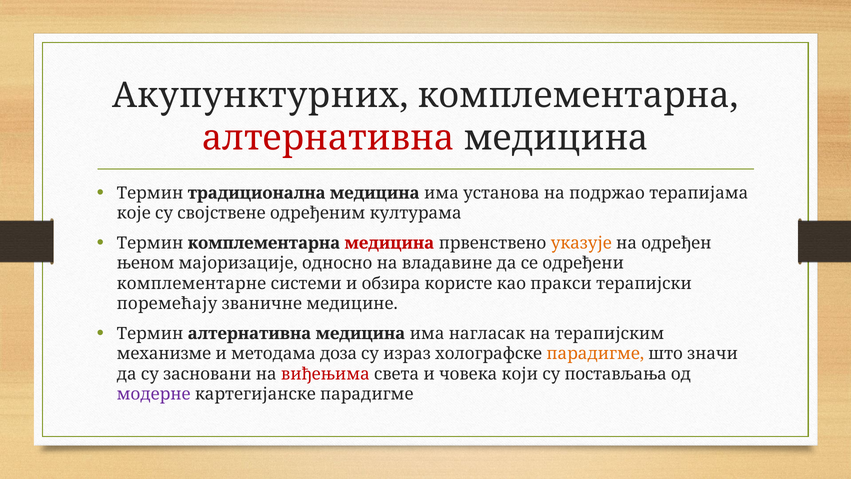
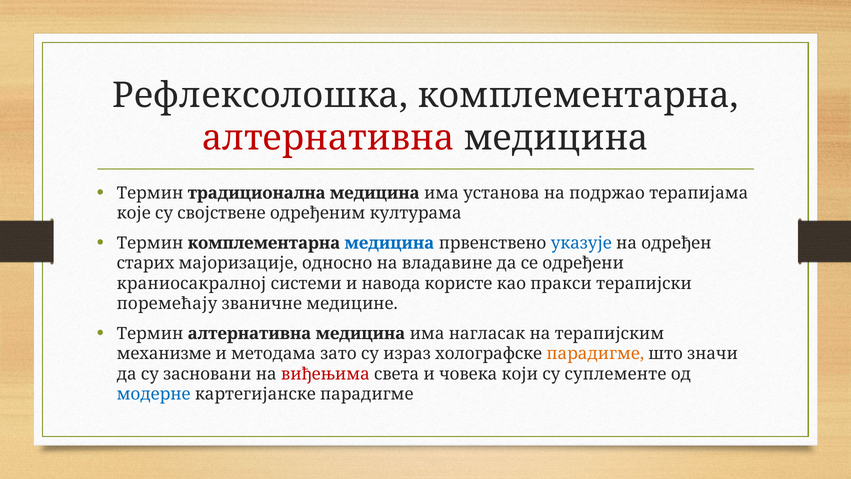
Акупунктурних: Акупунктурних -> Рефлексолошка (260, 95)
медицина colour: red -> blue (389, 243)
указује colour: orange -> blue (581, 243)
њеном: њеном -> старих (146, 263)
комплементарне: комплементарне -> краниосакралној (191, 283)
обзира: обзира -> навода (391, 283)
доза: доза -> зато (338, 354)
постављања: постављања -> суплементе (615, 374)
модерне colour: purple -> blue (154, 394)
